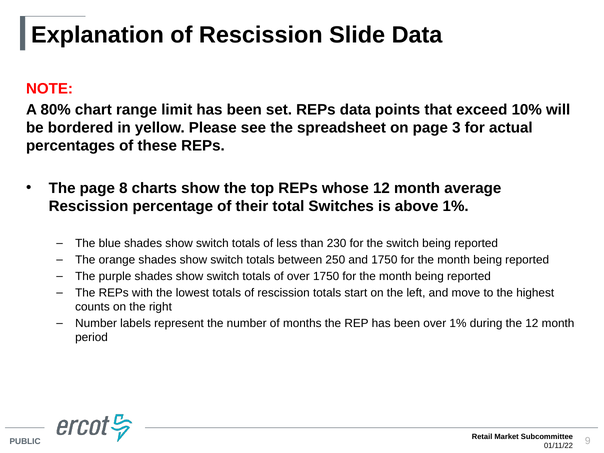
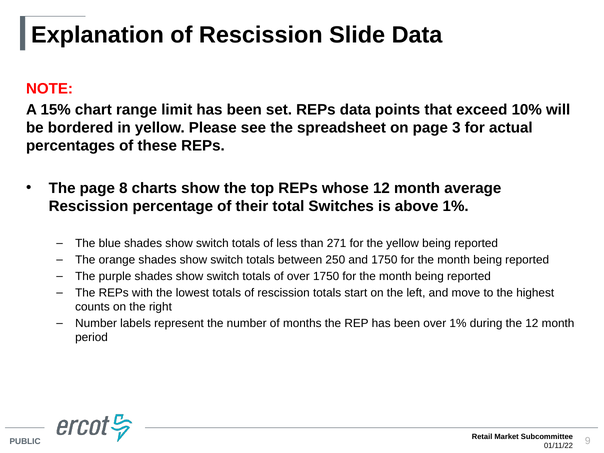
80%: 80% -> 15% (56, 110)
230: 230 -> 271 (337, 243)
the switch: switch -> yellow (403, 243)
